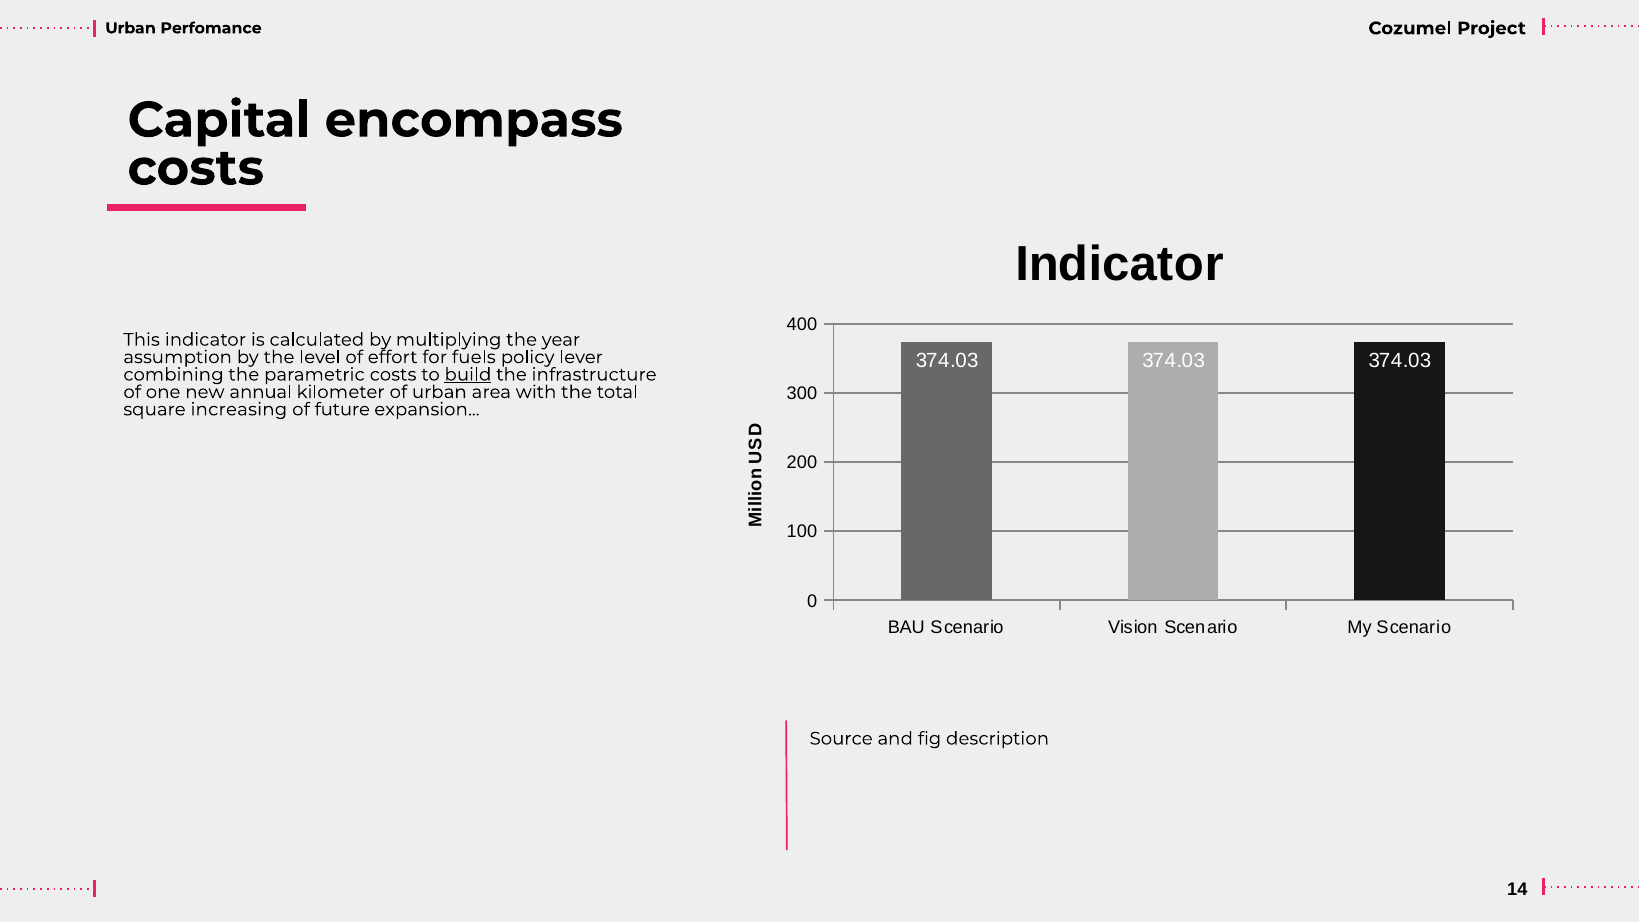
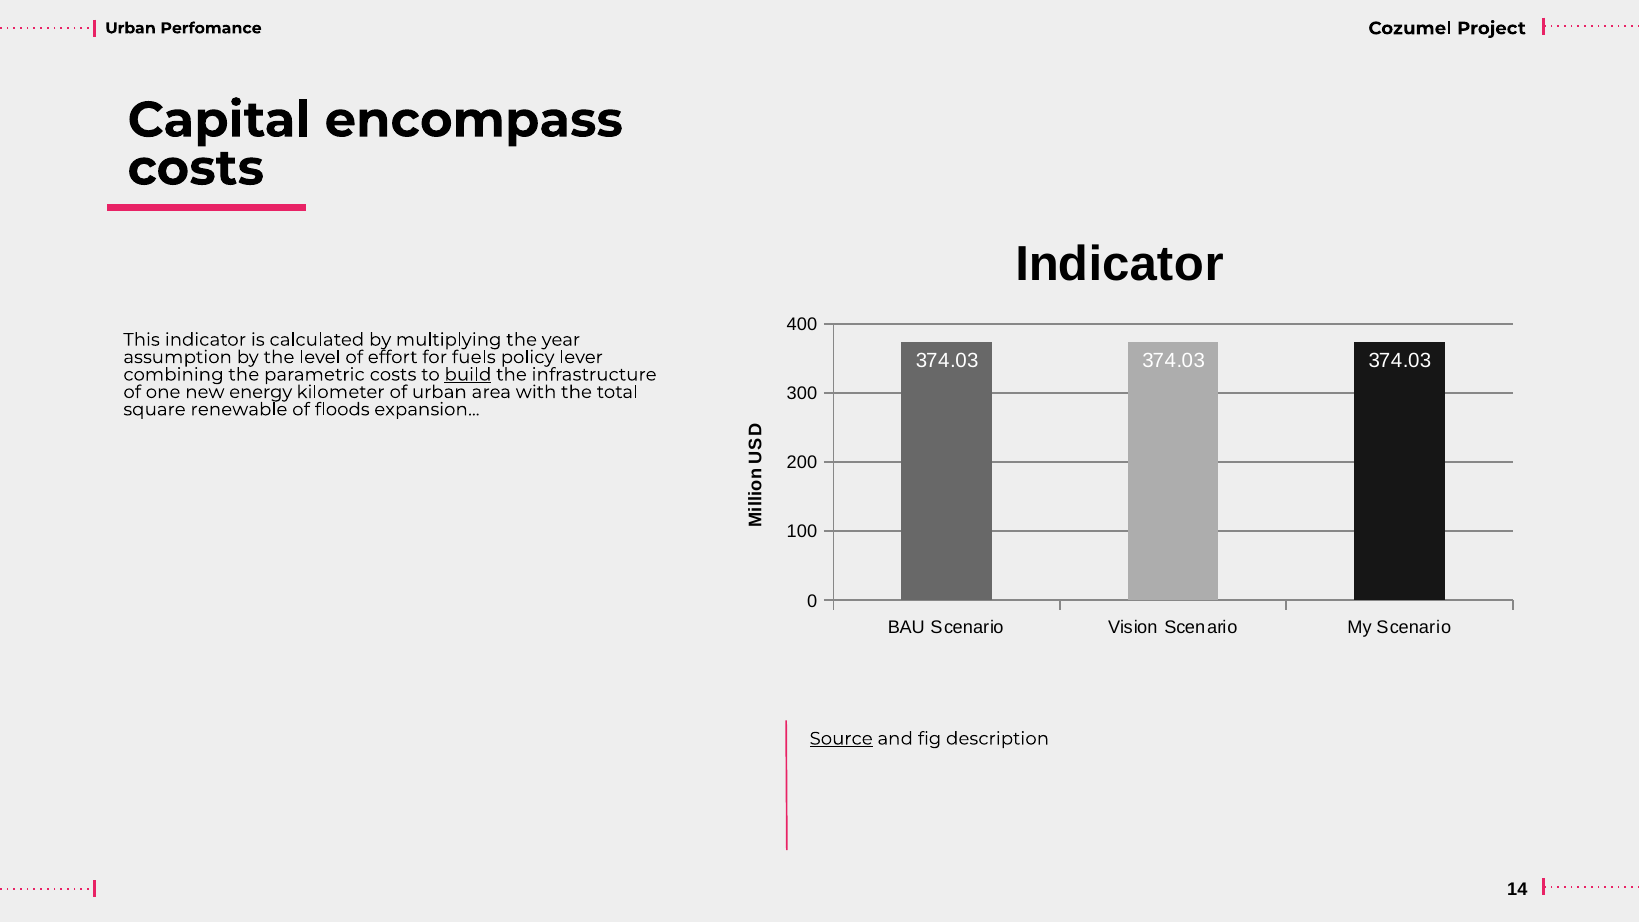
annual: annual -> energy (261, 392)
increasing: increasing -> renewable (239, 409)
future: future -> floods (342, 409)
Source underline: none -> present (841, 739)
